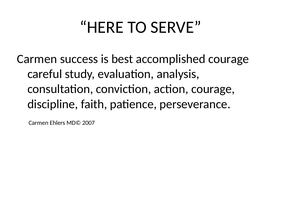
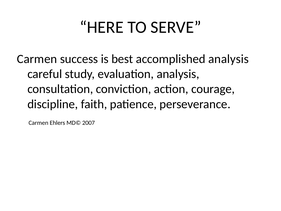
accomplished courage: courage -> analysis (228, 59)
